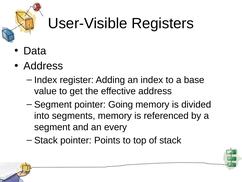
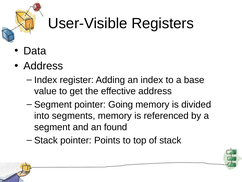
every: every -> found (116, 127)
